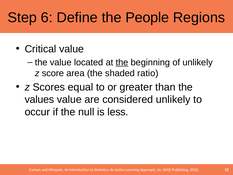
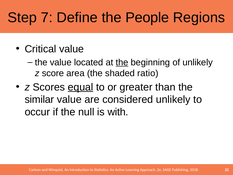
6: 6 -> 7 (47, 18)
equal underline: none -> present (80, 87)
values: values -> similar (39, 99)
less: less -> with (118, 112)
